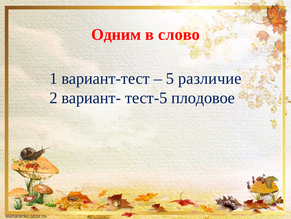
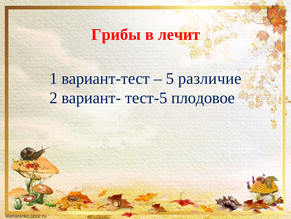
Одним: Одним -> Грибы (116, 34)
слово: слово -> лечит (179, 34)
